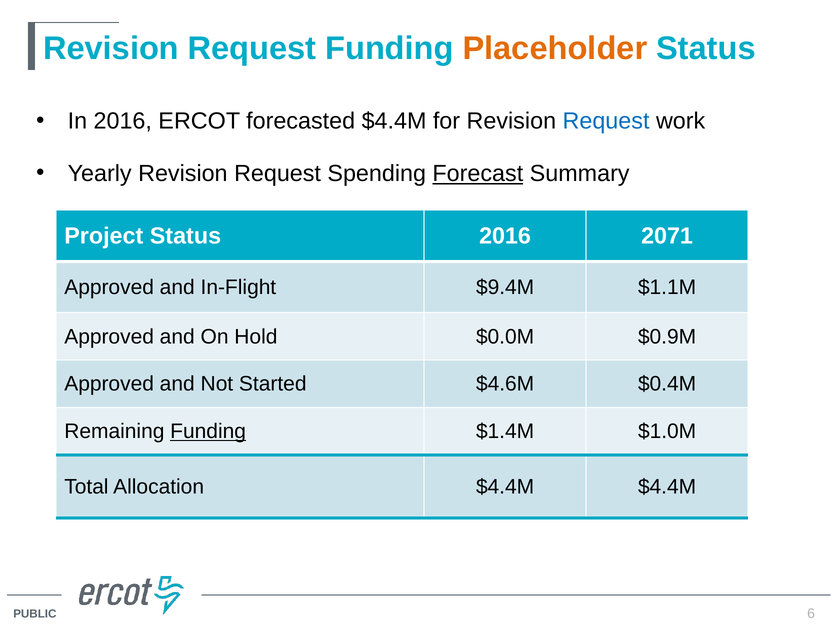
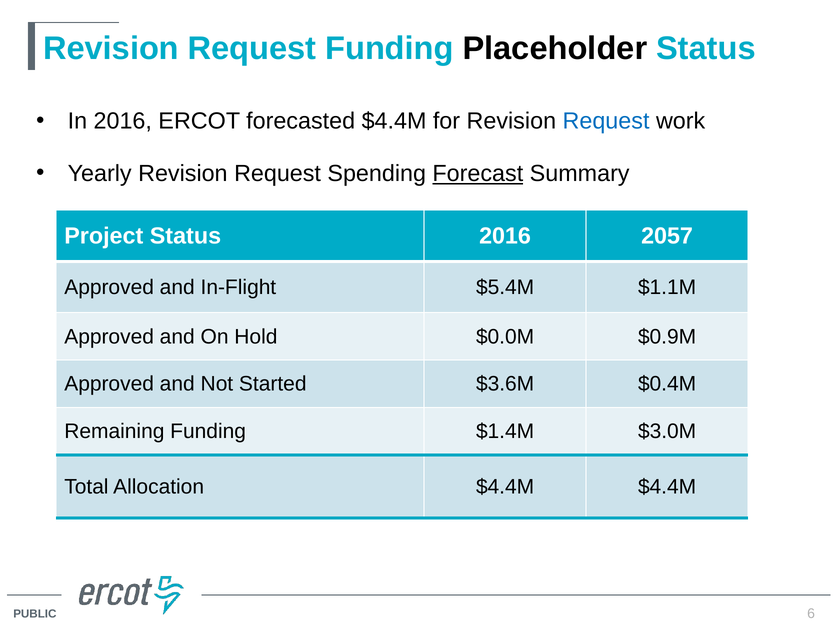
Placeholder colour: orange -> black (555, 48)
2071: 2071 -> 2057 (667, 236)
$9.4M: $9.4M -> $5.4M (505, 287)
$4.6M: $4.6M -> $3.6M (505, 384)
Funding underline: present -> none (208, 431)
$1.0M: $1.0M -> $3.0M (667, 431)
